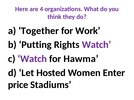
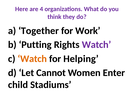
Watch colour: purple -> orange (32, 59)
Hawma: Hawma -> Helping (81, 59)
Hosted: Hosted -> Cannot (51, 73)
price: price -> child (18, 85)
